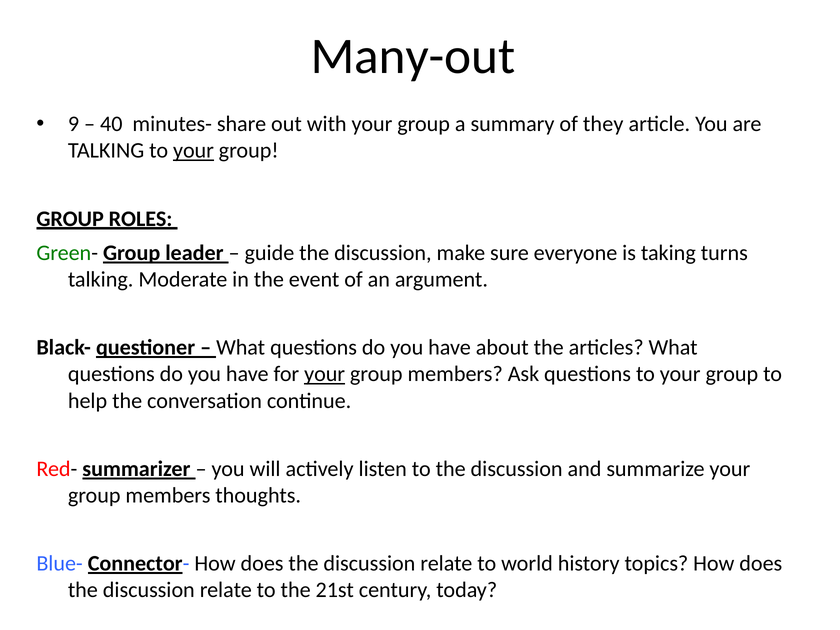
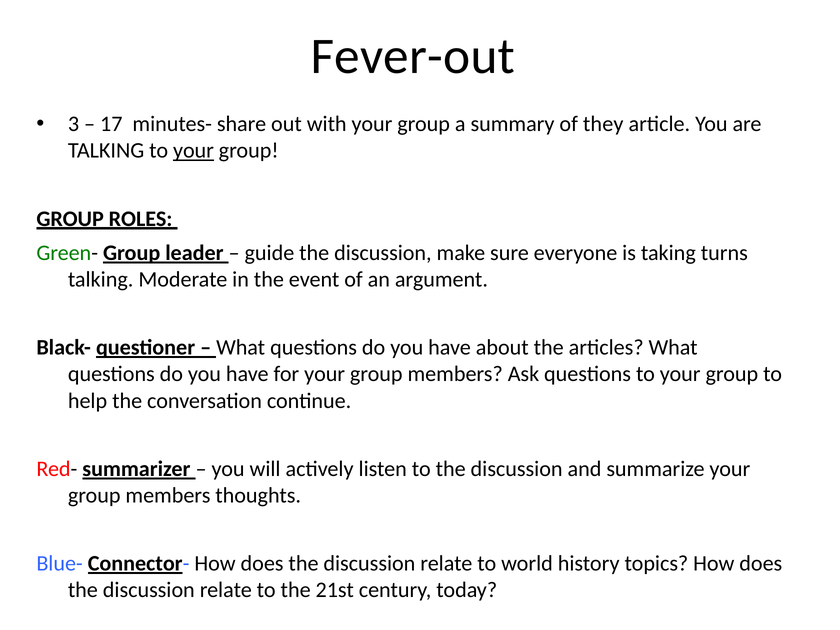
Many-out: Many-out -> Fever-out (413, 56)
9: 9 -> 3 (74, 124)
40: 40 -> 17 (111, 124)
your underline: present -> none (325, 374)
